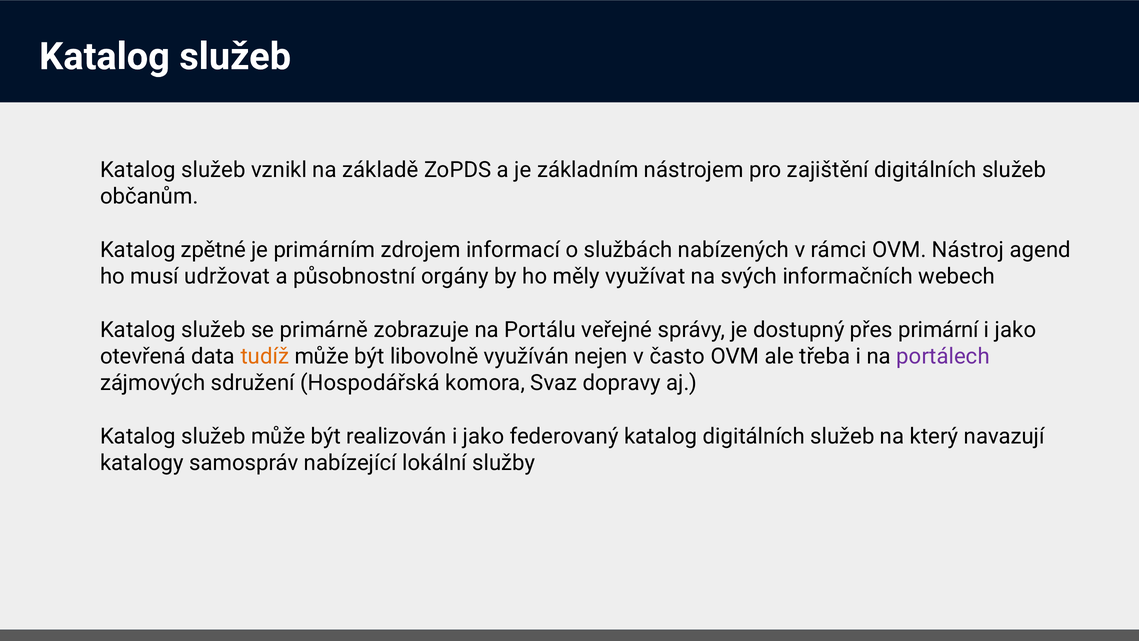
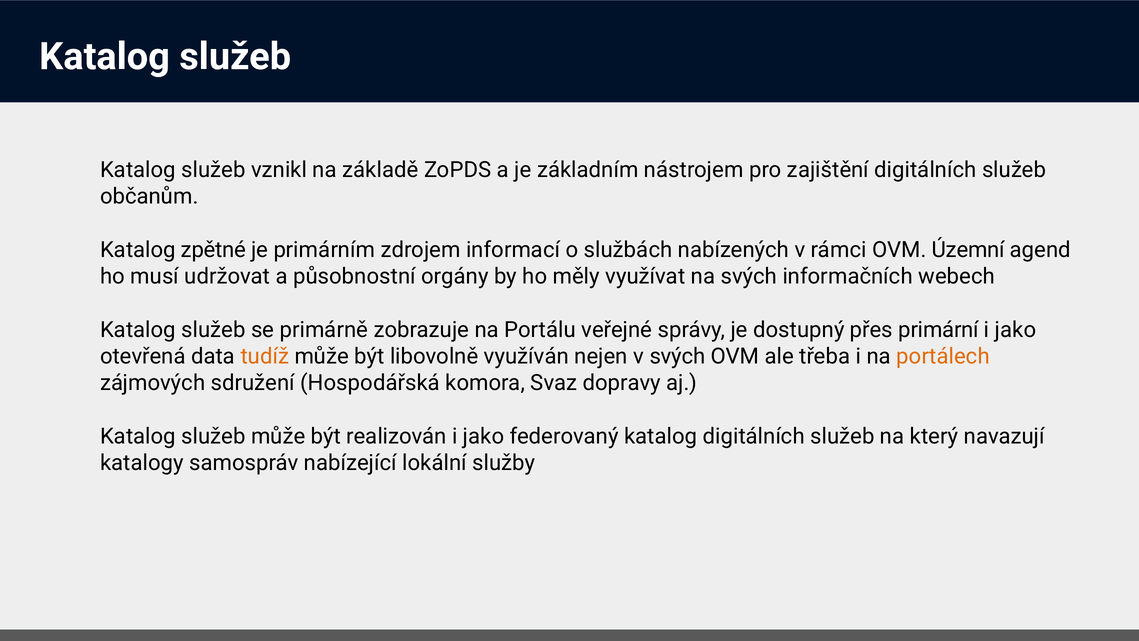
Nástroj: Nástroj -> Územní (968, 250)
v často: často -> svých (677, 356)
portálech colour: purple -> orange (943, 356)
